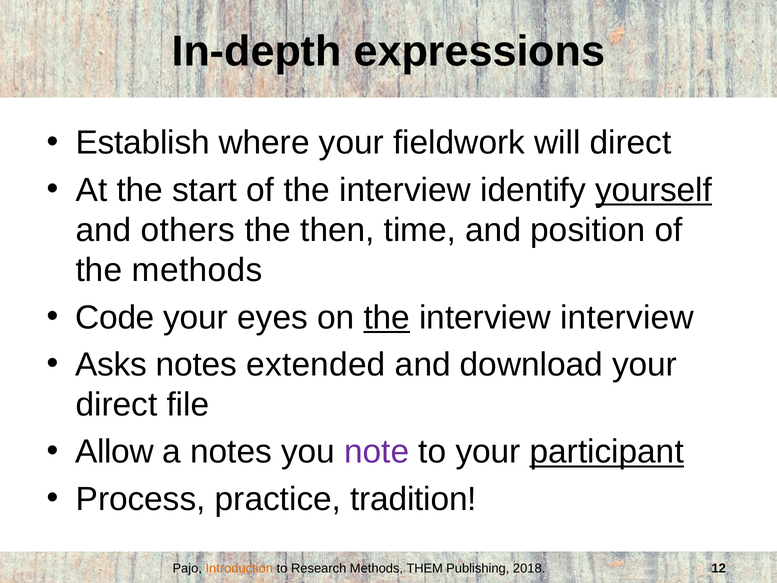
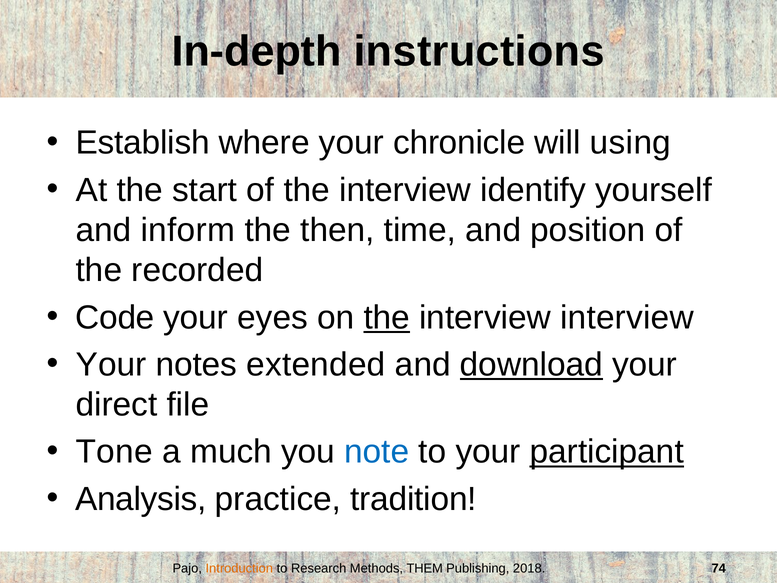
expressions: expressions -> instructions (479, 52)
fieldwork: fieldwork -> chronicle (459, 143)
will direct: direct -> using (630, 143)
yourself underline: present -> none (654, 190)
others: others -> inform (188, 230)
the methods: methods -> recorded (197, 270)
Asks: Asks -> Your (111, 364)
download underline: none -> present (531, 364)
Allow: Allow -> Tone (114, 452)
a notes: notes -> much (231, 452)
note colour: purple -> blue (377, 452)
Process: Process -> Analysis (141, 499)
12: 12 -> 74 (719, 568)
